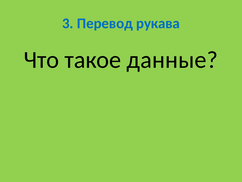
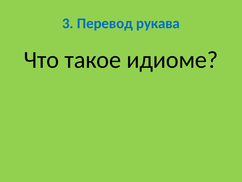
данные: данные -> идиоме (172, 60)
